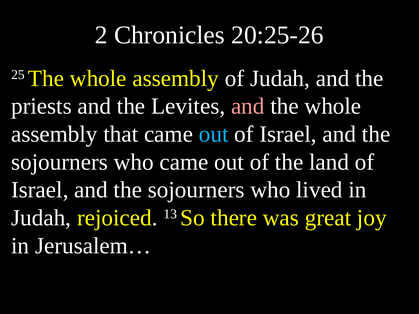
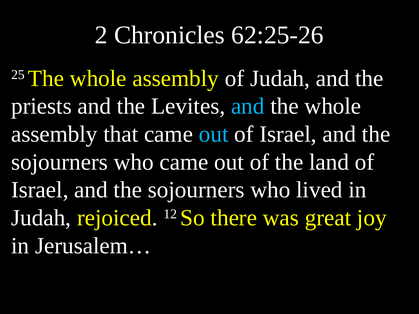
20:25-26: 20:25-26 -> 62:25-26 (278, 35)
and colour: pink -> light blue (248, 106)
13: 13 -> 12 (170, 214)
